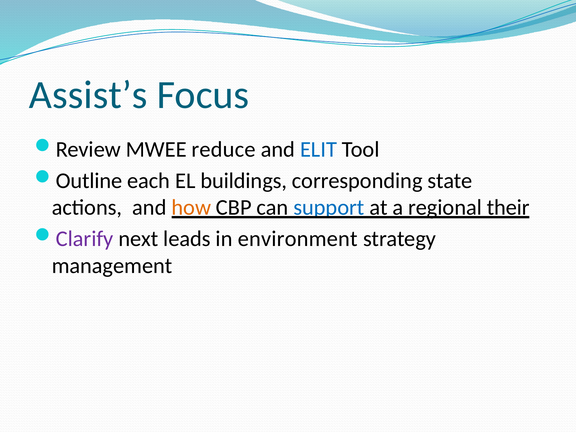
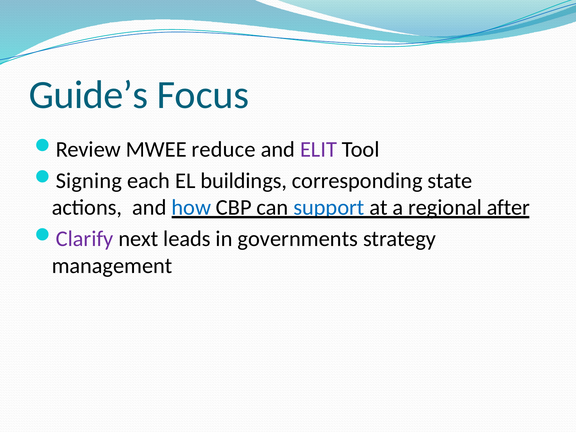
Assist’s: Assist’s -> Guide’s (88, 95)
ELIT colour: blue -> purple (318, 149)
Outline: Outline -> Signing (89, 181)
how colour: orange -> blue (191, 207)
their: their -> after (508, 207)
environment: environment -> governments (298, 239)
